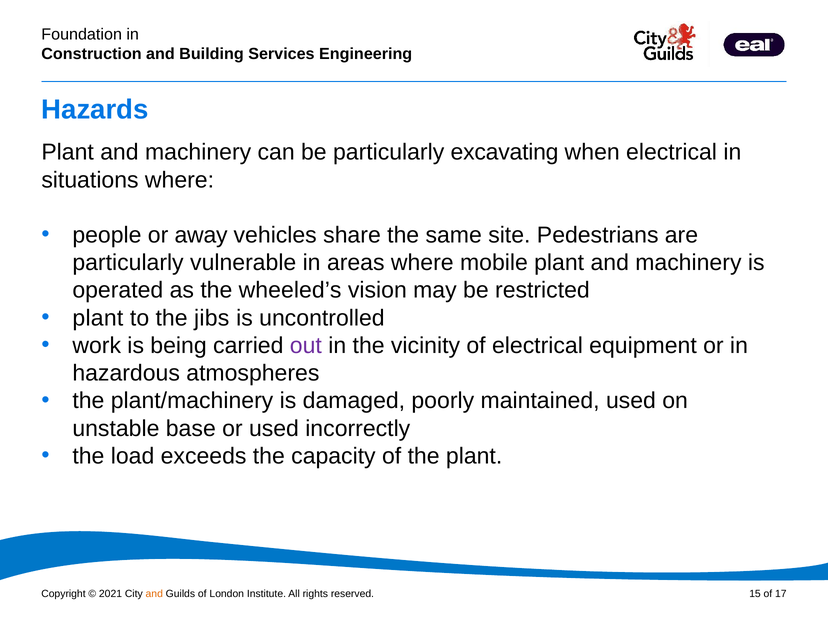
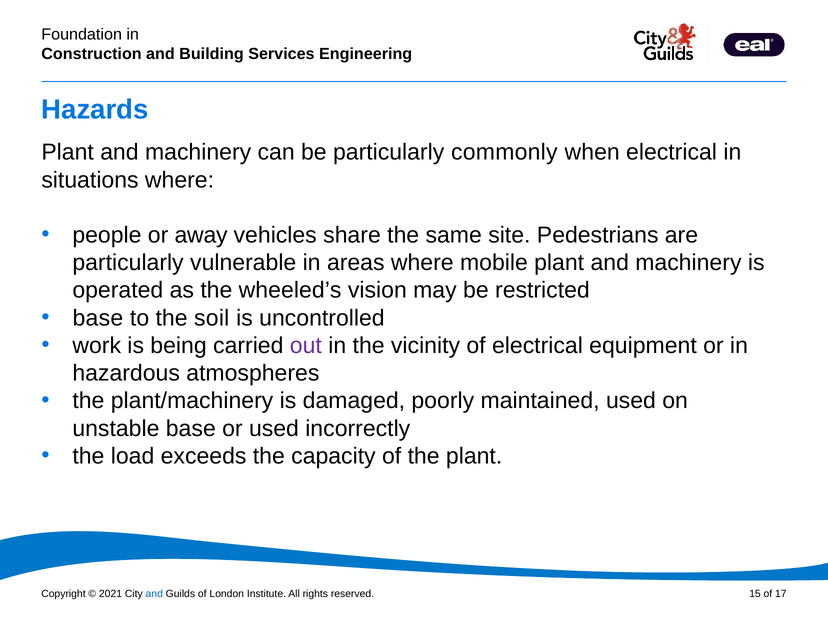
excavating: excavating -> commonly (504, 152)
plant: plant -> base (98, 318)
jibs: jibs -> soil (212, 318)
and colour: orange -> blue (154, 594)
